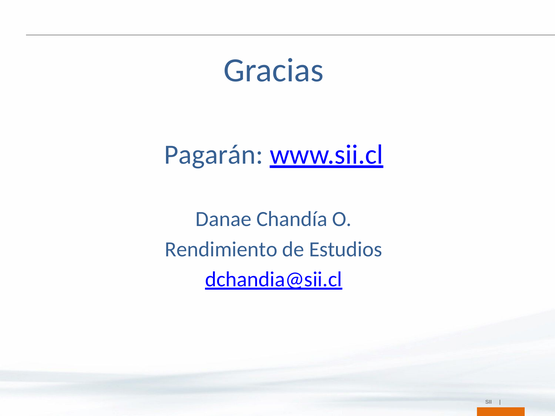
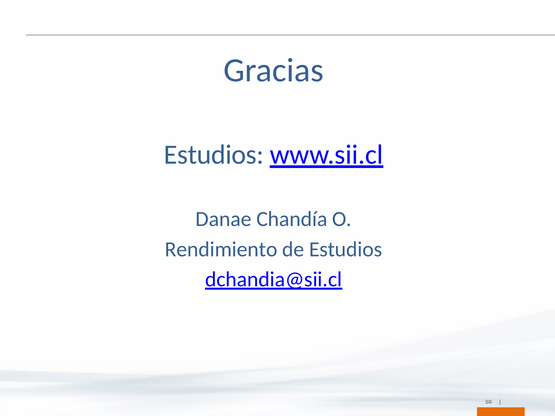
Pagarán: Pagarán -> Estudios (214, 155)
